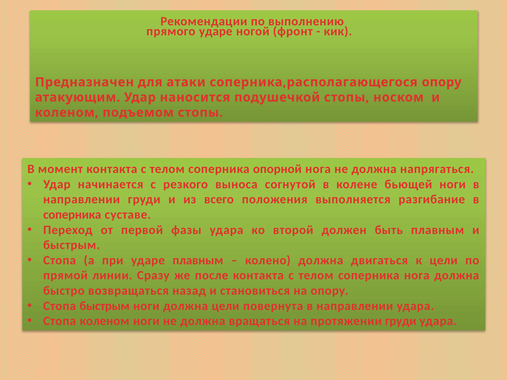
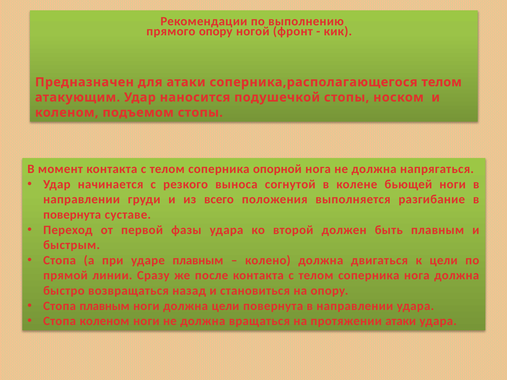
прямого ударе: ударе -> опору (216, 31)
соперника,располагающегося опору: опору -> телом (442, 82)
соперника: соперника -> повернута (72, 215)
Стопа быстрым: быстрым -> плавным (105, 306)
протяжении груди: груди -> атаки (401, 321)
